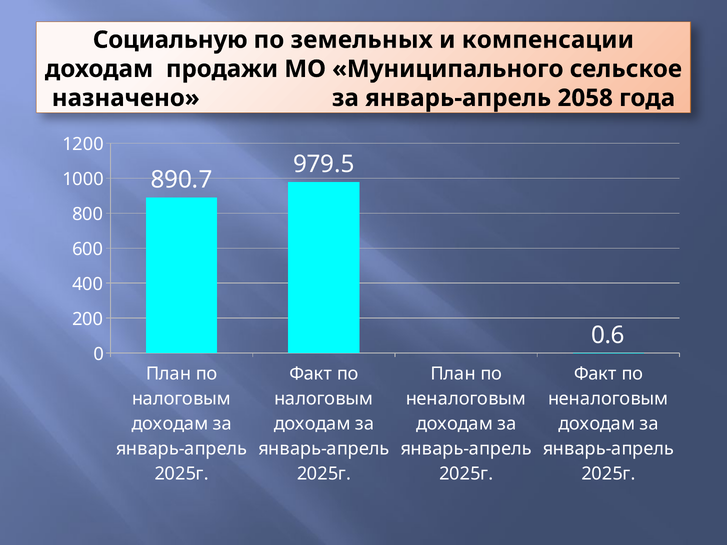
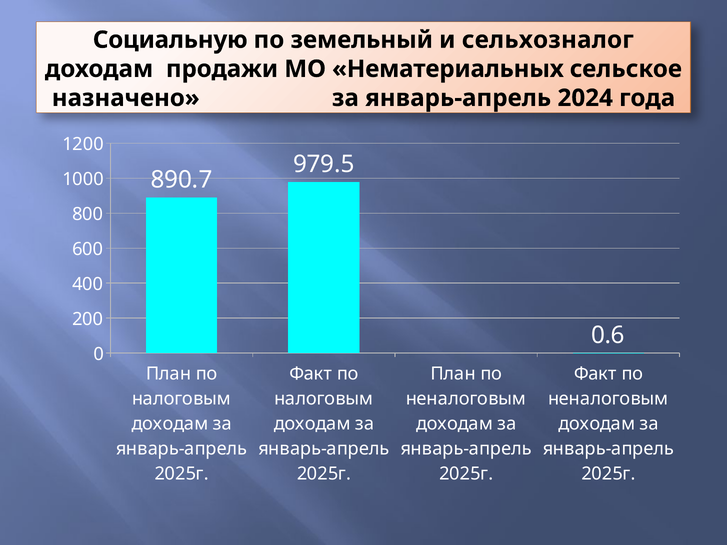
земельных: земельных -> земельный (362, 40)
компенсации: компенсации -> сельхозналог (548, 40)
Муниципального: Муниципального -> Нематериальных (448, 69)
2058: 2058 -> 2024 (585, 98)
